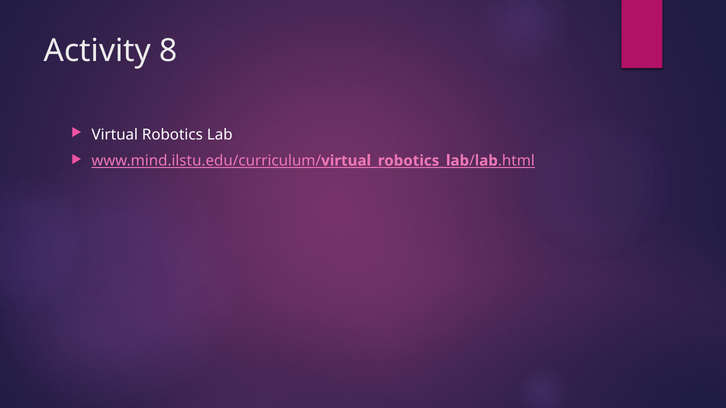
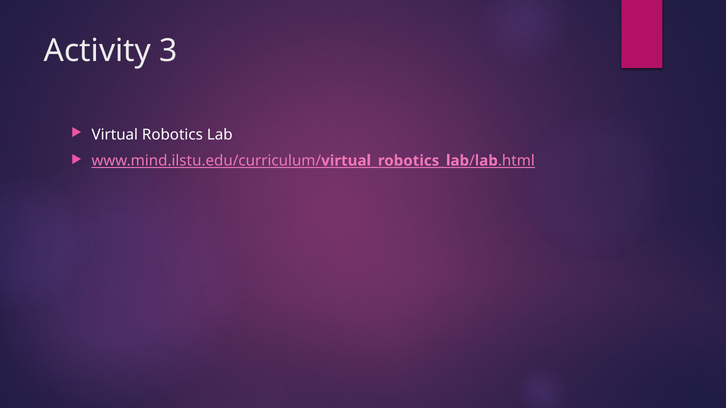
8: 8 -> 3 (168, 51)
